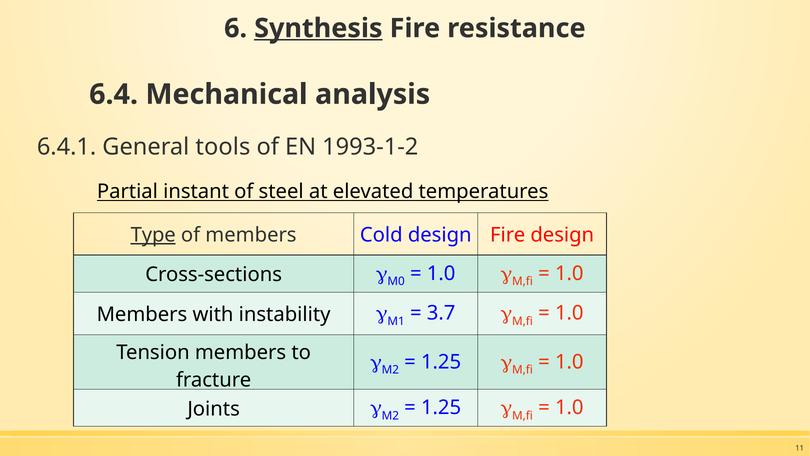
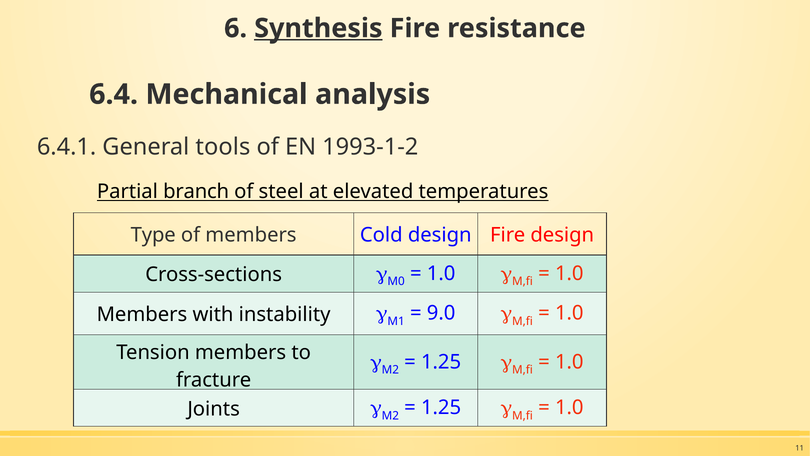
instant: instant -> branch (196, 191)
Type underline: present -> none (153, 235)
3.7: 3.7 -> 9.0 (441, 313)
